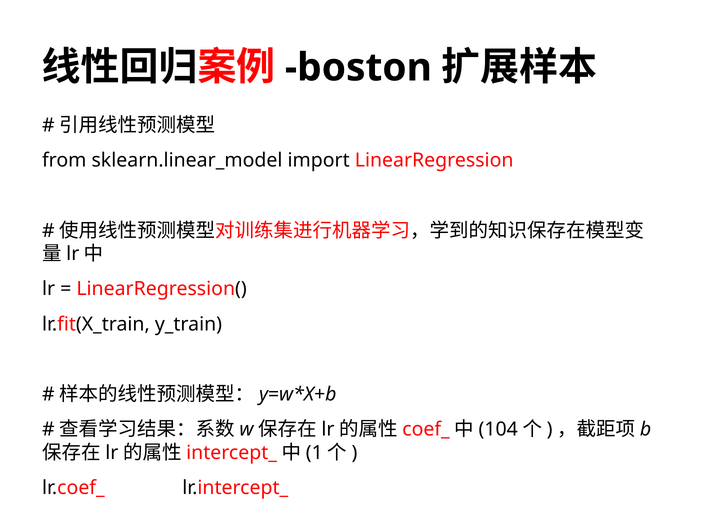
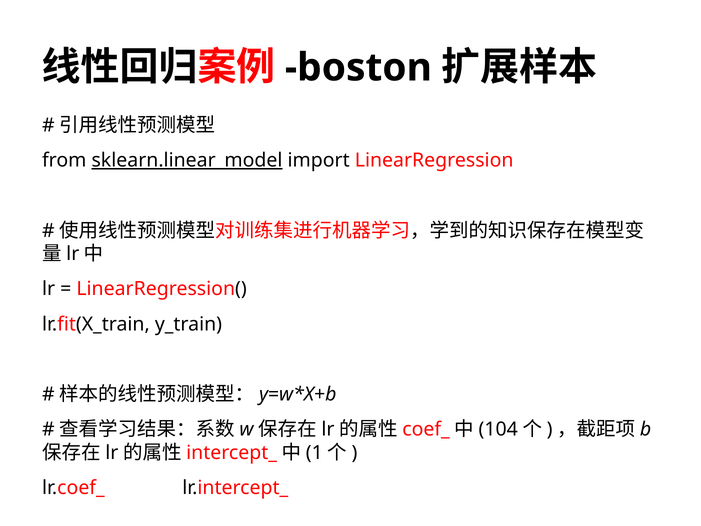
sklearn.linear_model underline: none -> present (187, 160)
